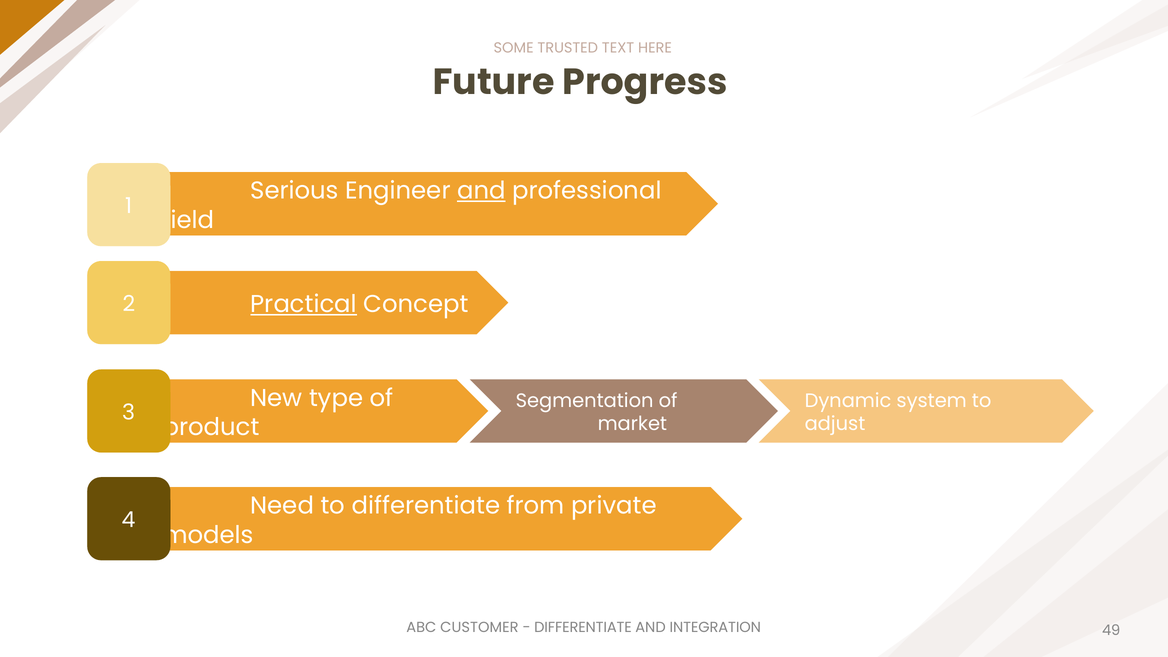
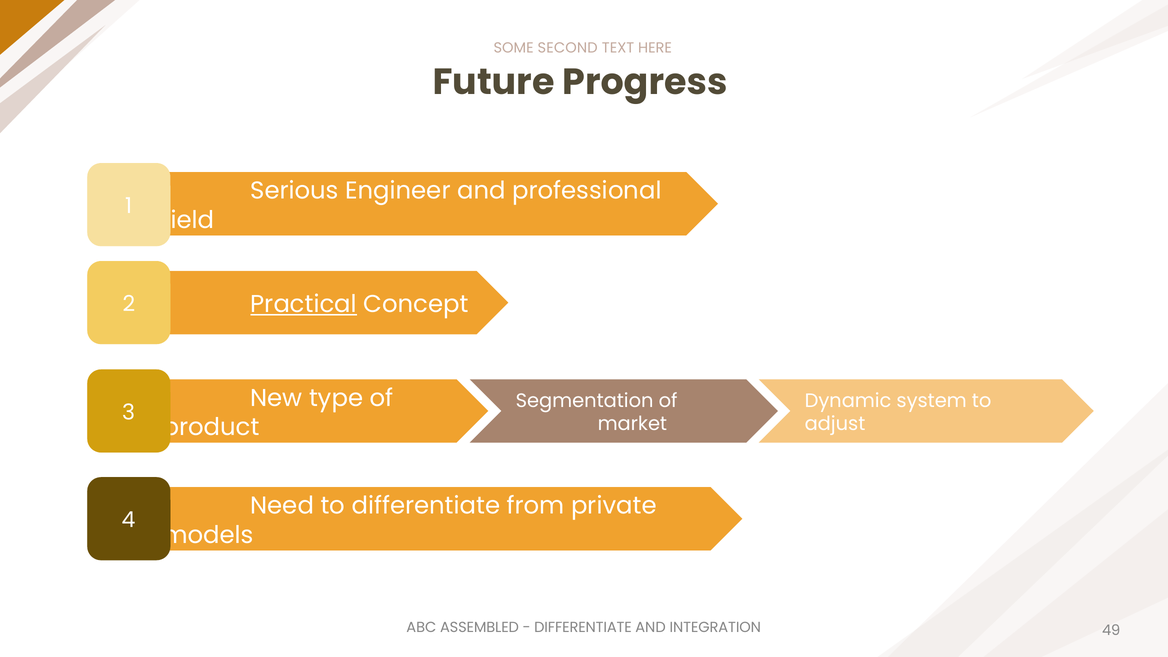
TRUSTED: TRUSTED -> SECOND (568, 48)
and underline: present -> none (481, 191)
CUSTOMER: CUSTOMER -> ASSEMBLED (479, 627)
